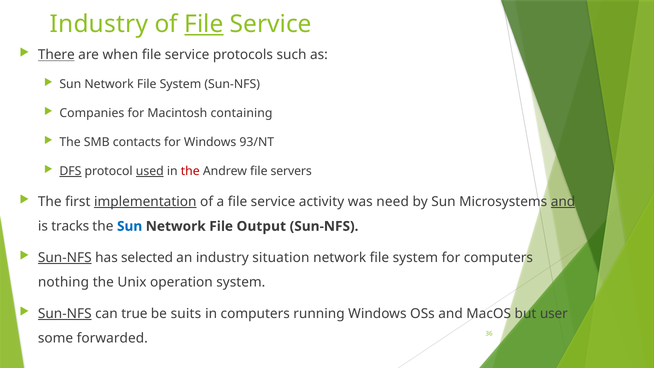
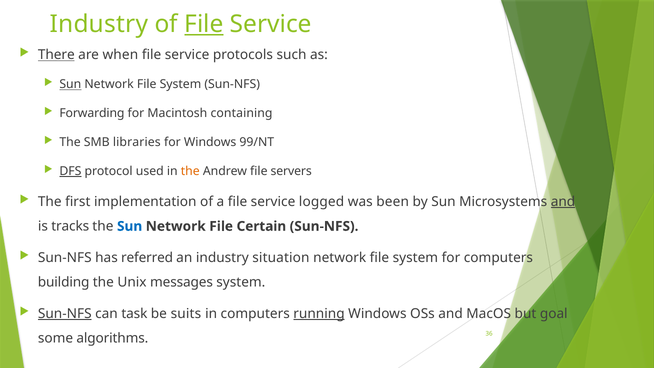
Sun underline: none -> present (70, 84)
Companies: Companies -> Forwarding (92, 113)
contacts: contacts -> libraries (137, 142)
93/NT: 93/NT -> 99/NT (257, 142)
used underline: present -> none (150, 171)
the colour: red -> orange (190, 171)
implementation underline: present -> none (145, 202)
activity: activity -> logged (322, 202)
need: need -> been (393, 202)
Output: Output -> Certain (261, 226)
Sun-NFS underline: present -> none (65, 258)
selected: selected -> referred (147, 258)
nothing: nothing -> building (64, 282)
operation: operation -> messages (182, 282)
true: true -> task (134, 313)
running underline: none -> present (319, 313)
user: user -> goal (554, 313)
forwarded: forwarded -> algorithms (112, 338)
